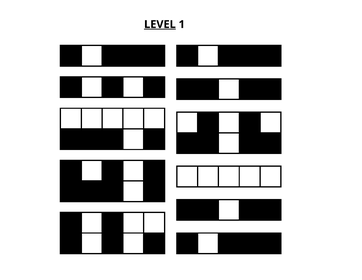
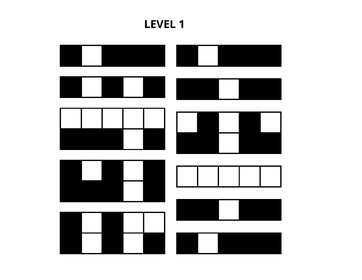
LEVEL underline: present -> none (160, 24)
